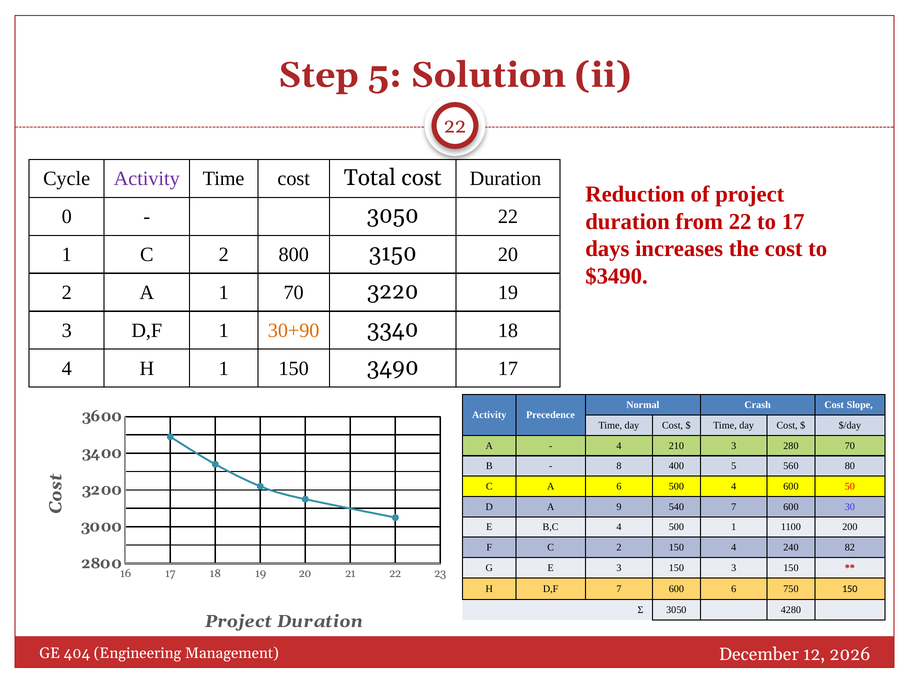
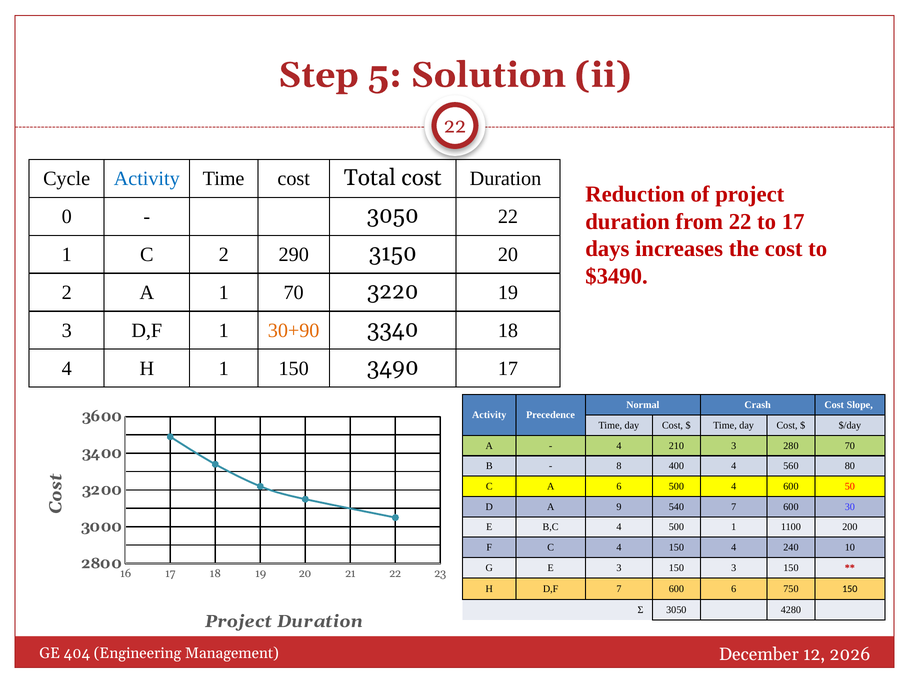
Activity colour: purple -> blue (147, 178)
800: 800 -> 290 (294, 254)
400 5: 5 -> 4 (734, 466)
F C 2: 2 -> 4 (619, 547)
82: 82 -> 10 (850, 547)
